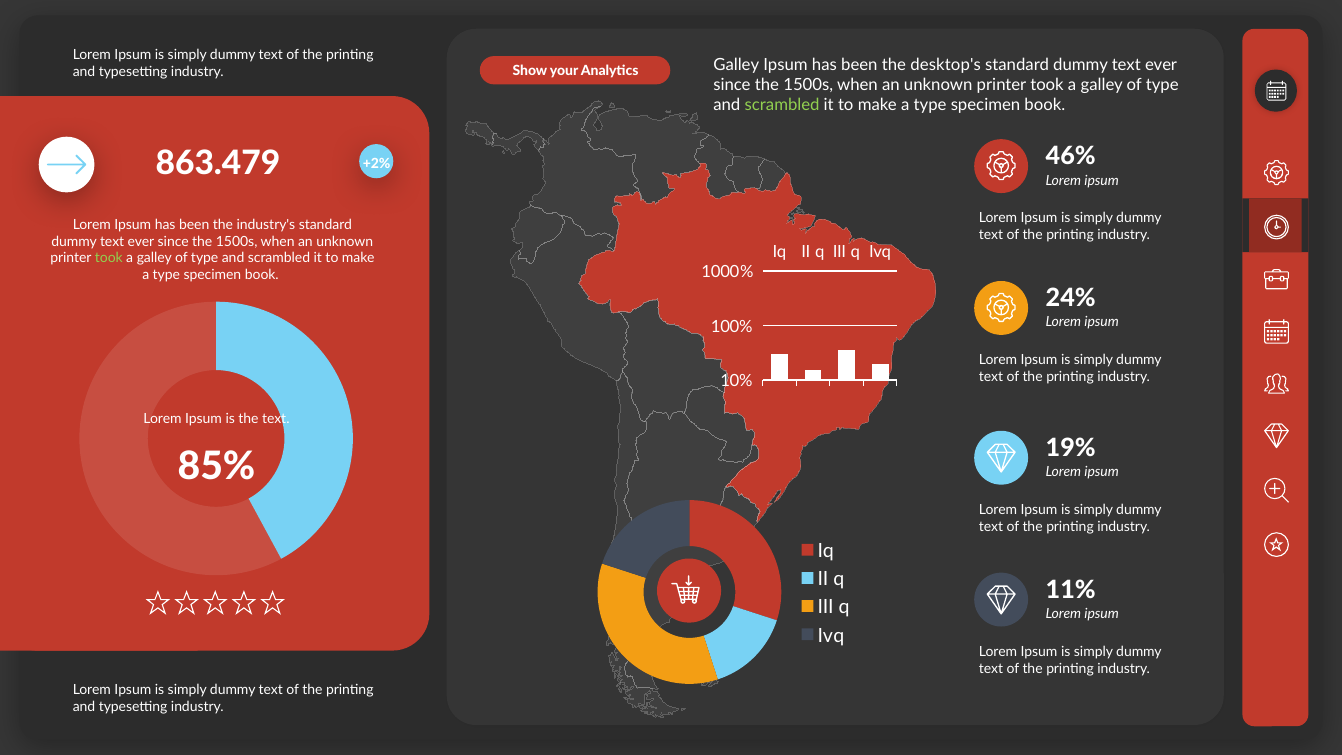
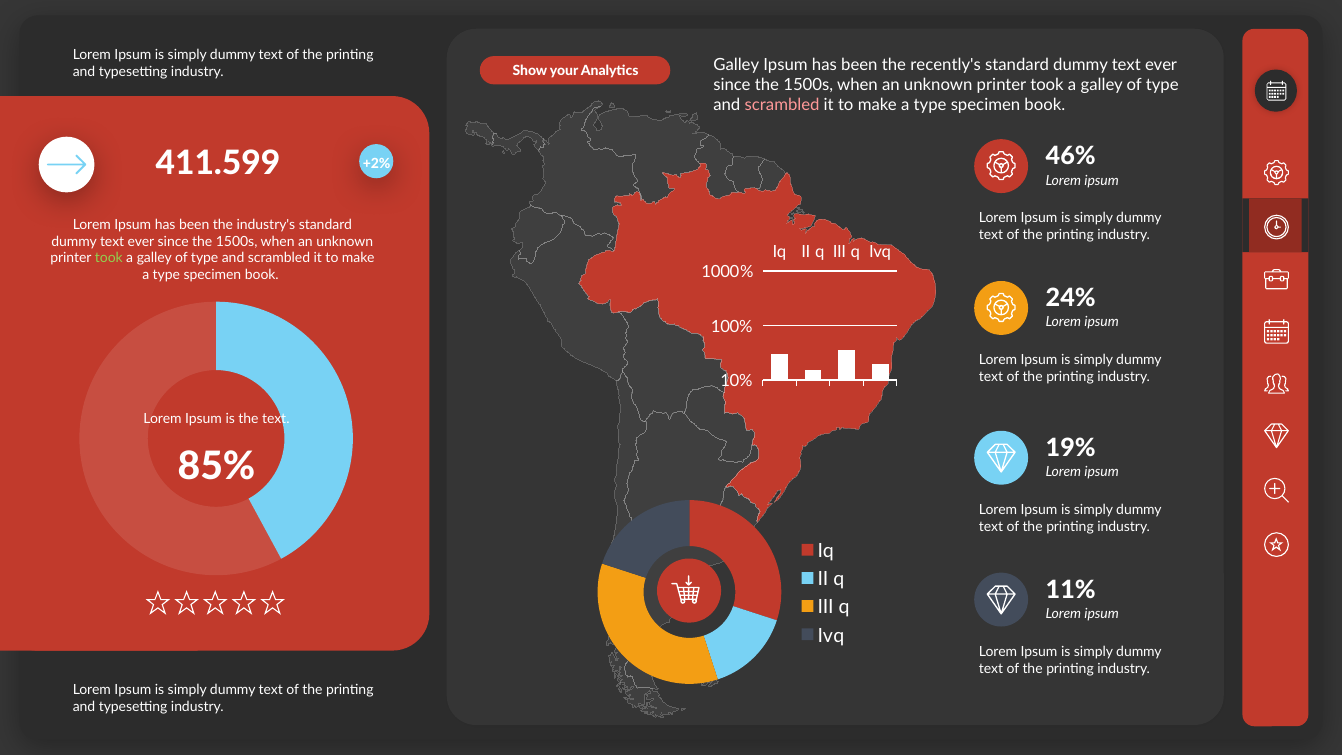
desktop's: desktop's -> recently's (946, 65)
scrambled colour: light green -> pink (782, 105)
863.479: 863.479 -> 411.599 (218, 163)
